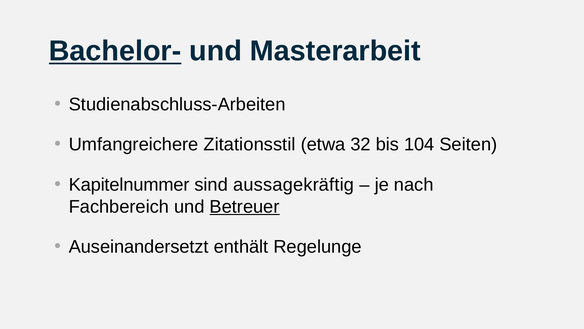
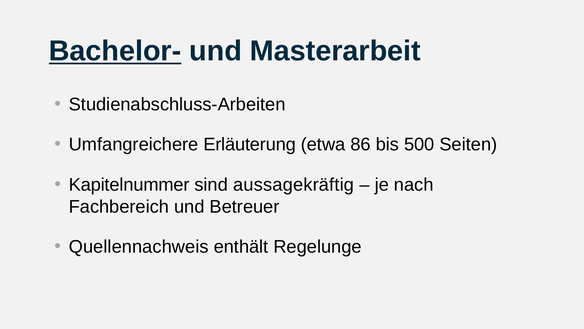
Zitationsstil: Zitationsstil -> Erläuterung (250, 144)
32: 32 -> 86 (360, 144)
104: 104 -> 500 (419, 144)
Betreuer underline: present -> none (245, 206)
Auseinandersetzt: Auseinandersetzt -> Quellennachweis (139, 247)
